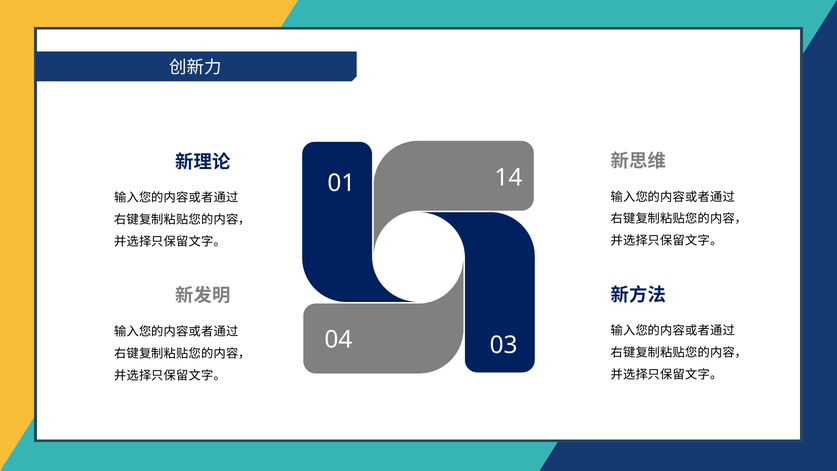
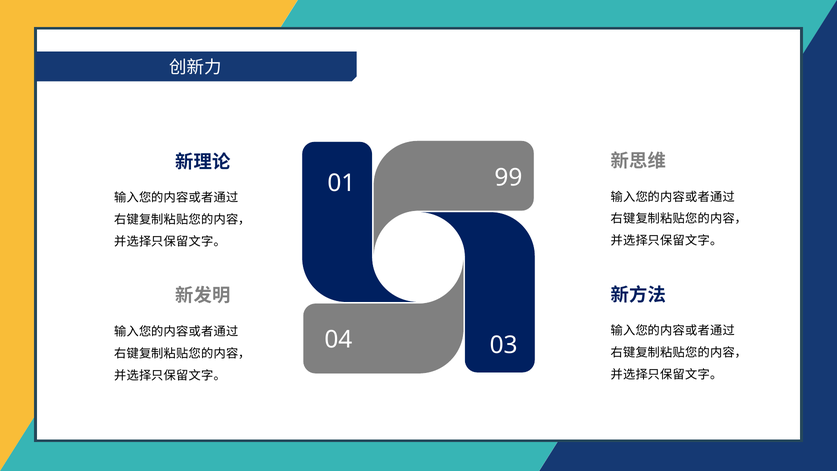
14: 14 -> 99 (508, 178)
